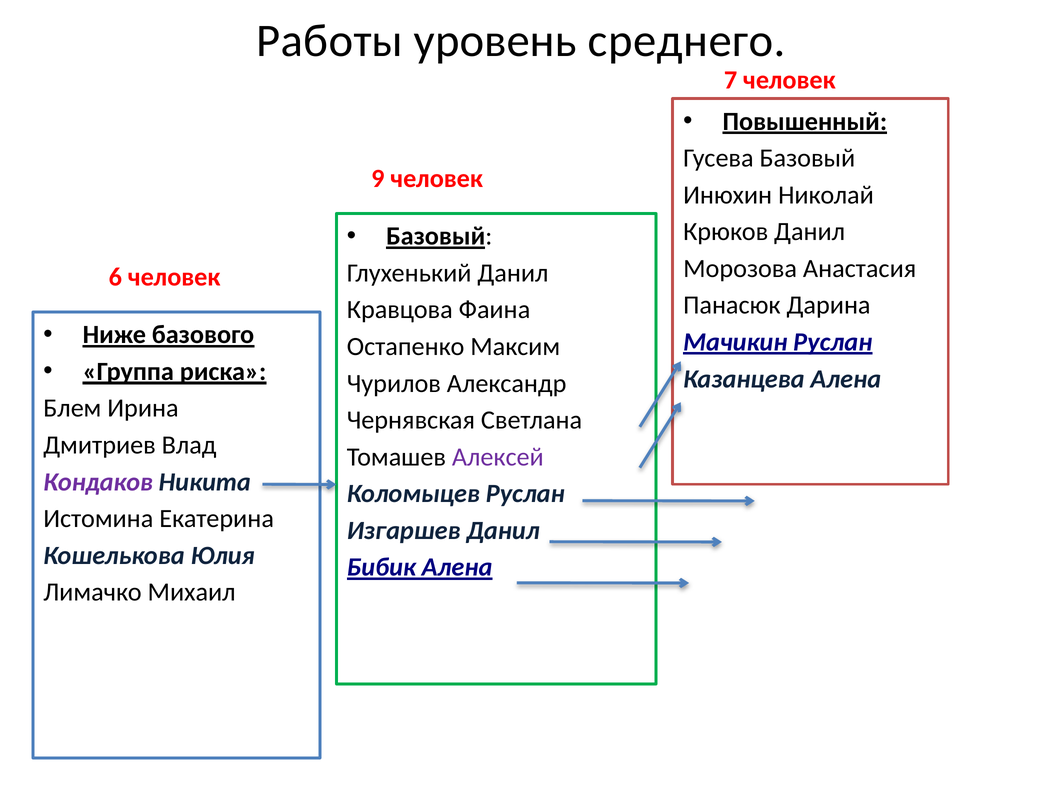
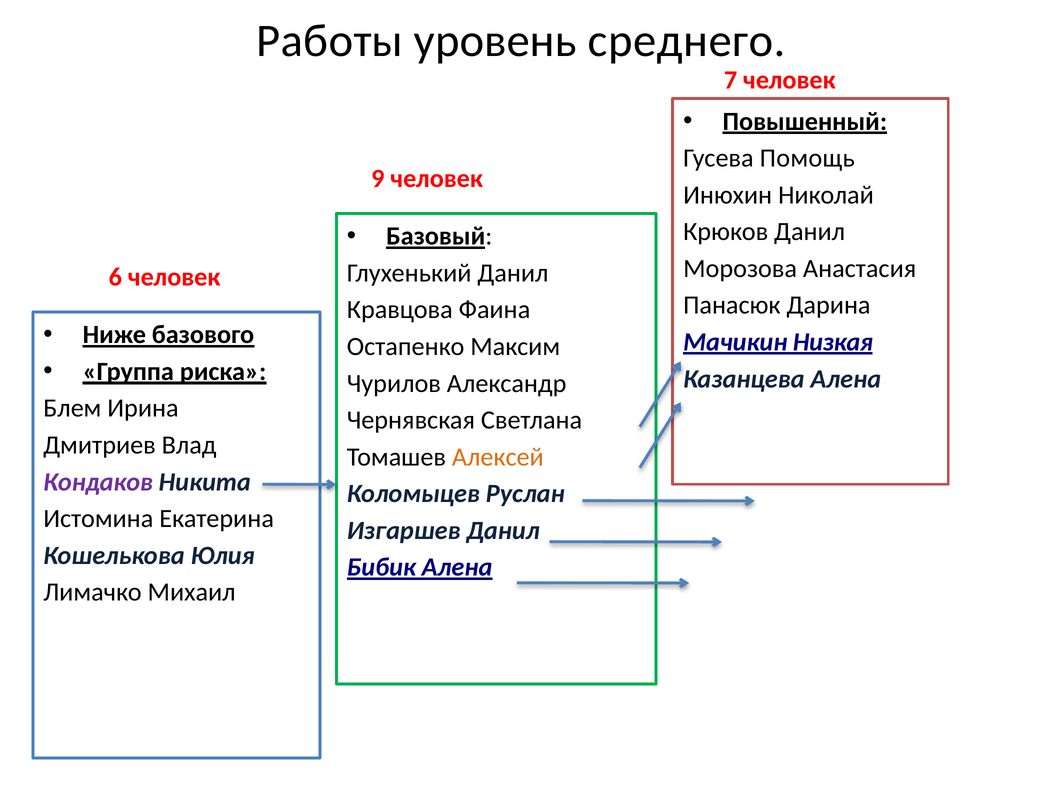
Гусева Базовый: Базовый -> Помощь (807, 158)
Мачикин Руслан: Руслан -> Низкая (833, 342)
Алексей colour: purple -> orange (498, 457)
